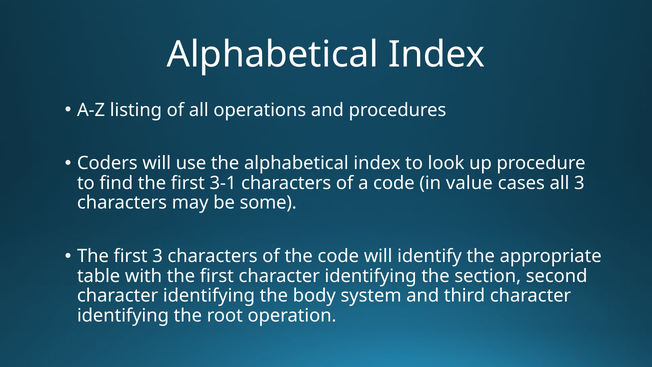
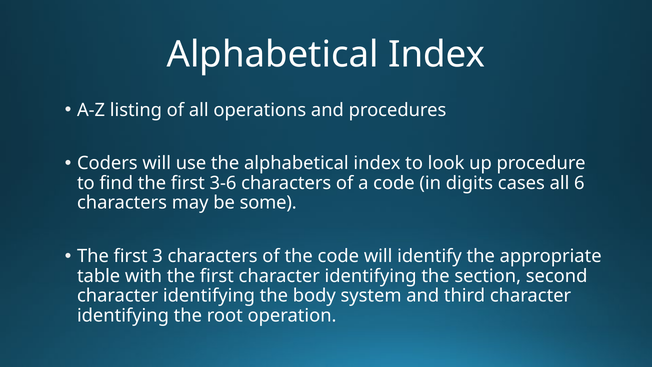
3-1: 3-1 -> 3-6 (223, 183)
value: value -> digits (469, 183)
all 3: 3 -> 6 (579, 183)
